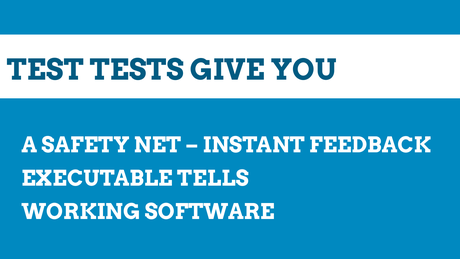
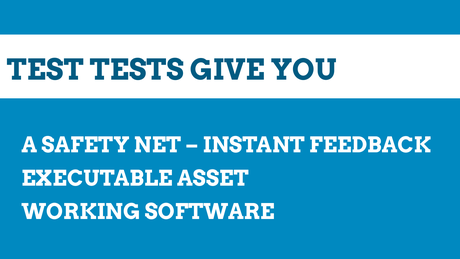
TELLS: TELLS -> ASSET (213, 179)
